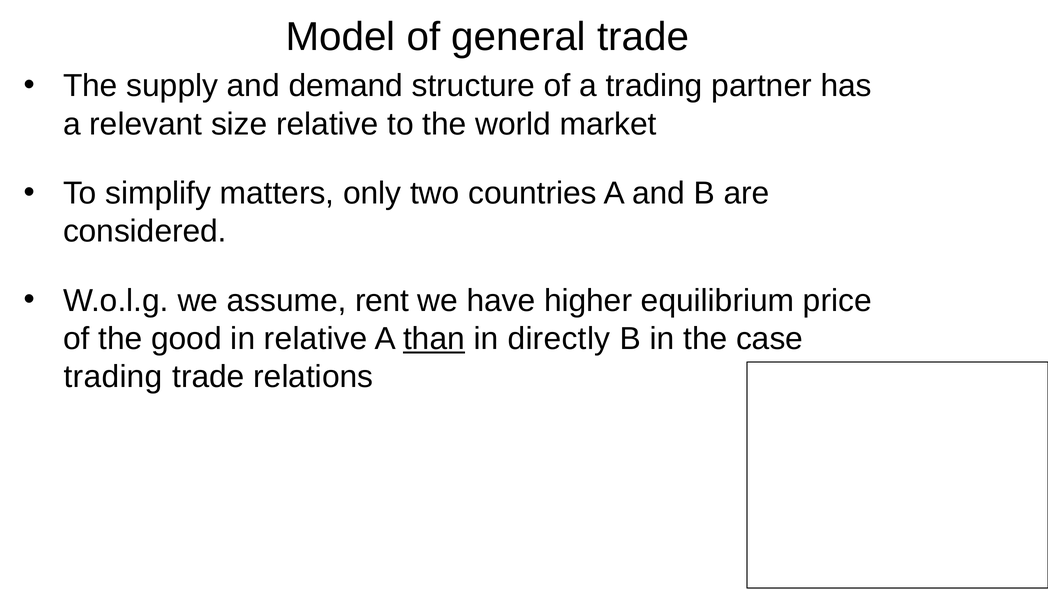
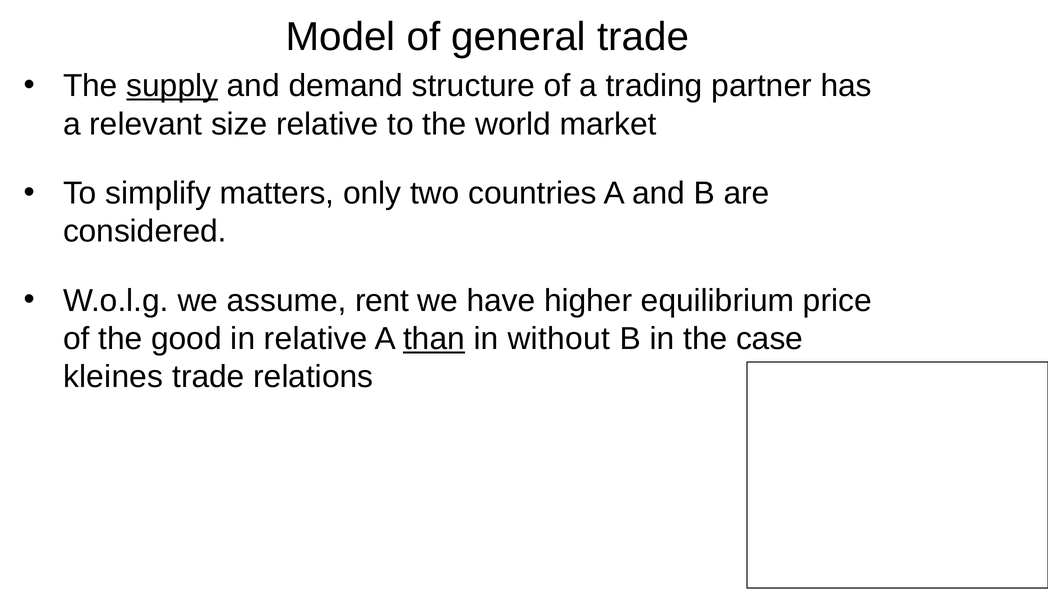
supply underline: none -> present (172, 86)
directly: directly -> without (559, 339)
trading: trading -> kleines (113, 377)
